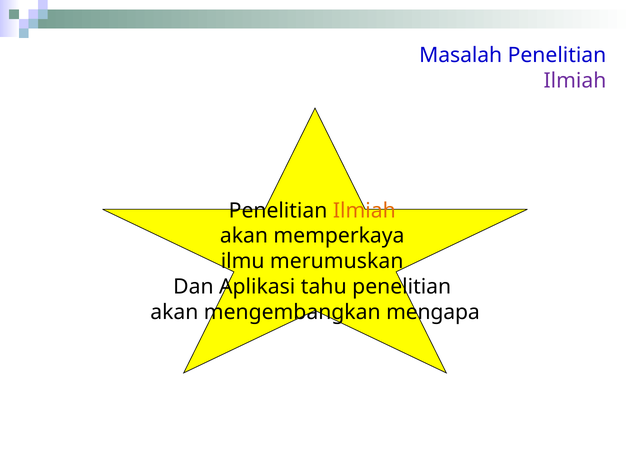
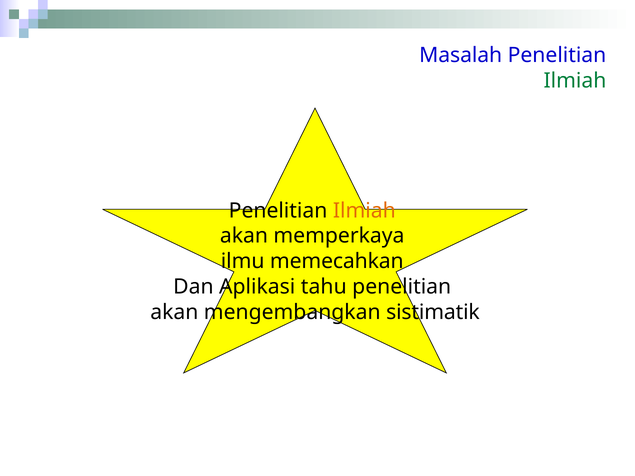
Ilmiah colour: purple -> green (575, 81)
merumuskan: merumuskan -> memecahkan (337, 261)
mengapa: mengapa -> sistimatik (433, 312)
